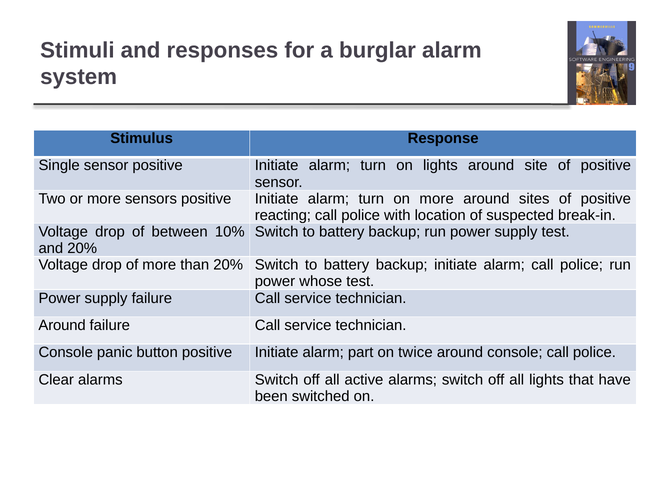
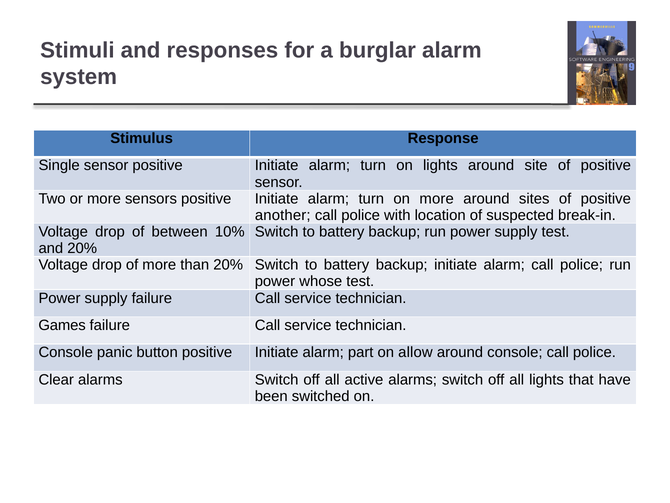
reacting: reacting -> another (283, 215)
Around: Around -> Games (62, 325)
twice: twice -> allow (415, 352)
